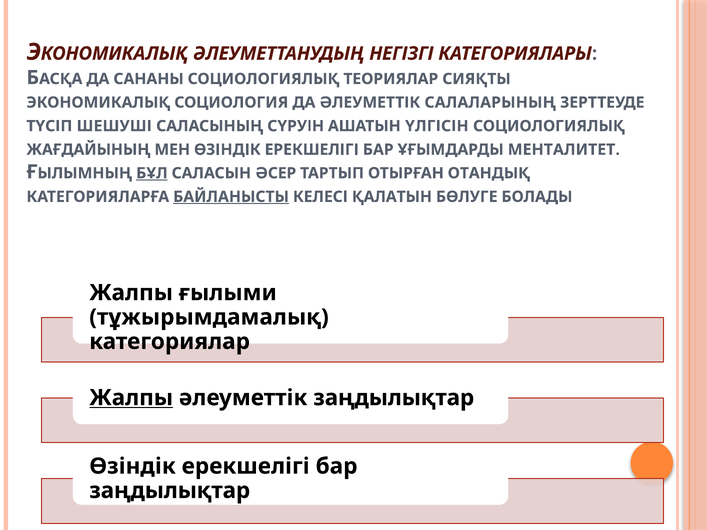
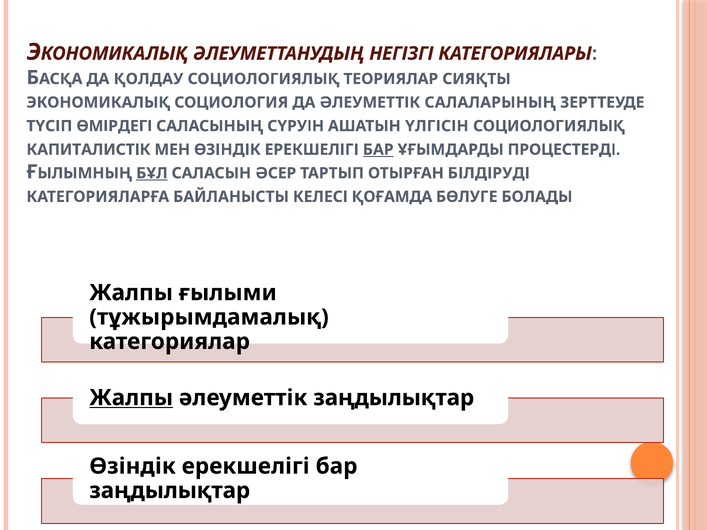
САНАНЫ: САНАНЫ -> ҚОЛДАУ (148, 79)
ШЕШУШІ: ШЕШУШІ -> ӨМІРДЕГІ (114, 126)
ЖАҒДАЙЫНЫҢ: ЖАҒДАЙЫНЫҢ -> КАПИТАЛИСТІК (88, 150)
БАР underline: none -> present (378, 150)
МЕНТАЛИТЕТ: МЕНТАЛИТЕТ -> ПРОЦЕСТЕРДІ (564, 150)
ОТАНДЫҚ: ОТАНДЫҚ -> БІЛДІРУДІ (489, 173)
БАЙЛАНЫСТЫ underline: present -> none (231, 197)
ҚАЛАТЫН: ҚАЛАТЫН -> ҚОҒАМДА (392, 197)
